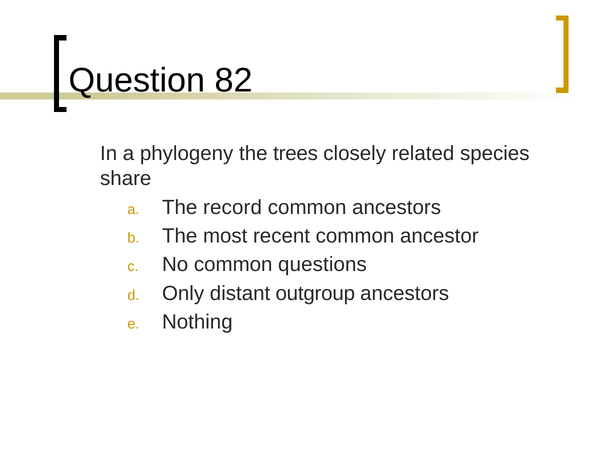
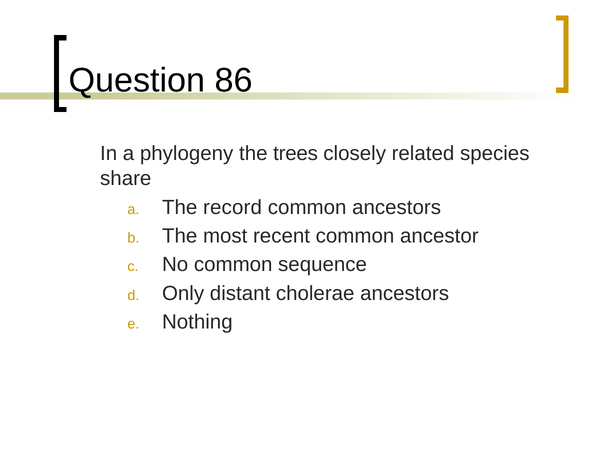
82: 82 -> 86 (234, 80)
questions: questions -> sequence (323, 265)
outgroup: outgroup -> cholerae (315, 294)
